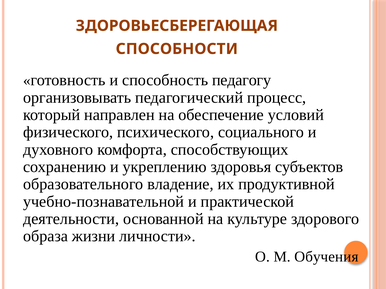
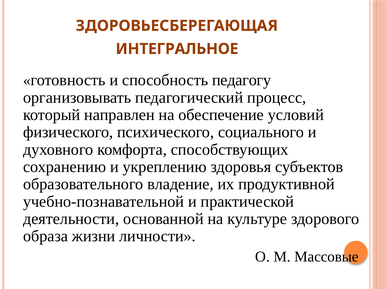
СПОСОБНОСТИ: СПОСОБНОСТИ -> ИНТЕГРАЛЬНОЕ (177, 49)
Обучения: Обучения -> Массовые (326, 257)
